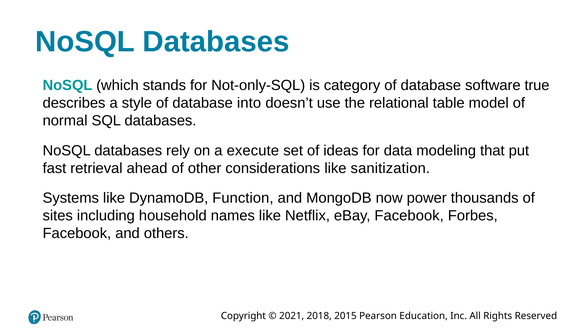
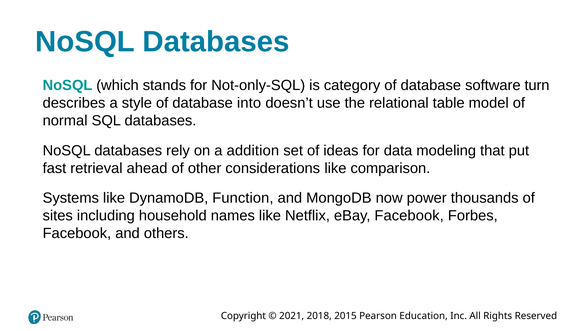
true: true -> turn (537, 85)
execute: execute -> addition (253, 150)
sanitization: sanitization -> comparison (390, 168)
